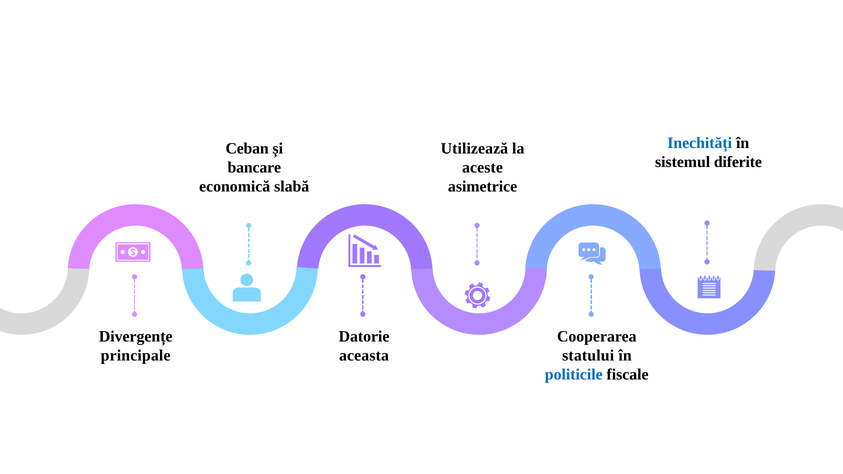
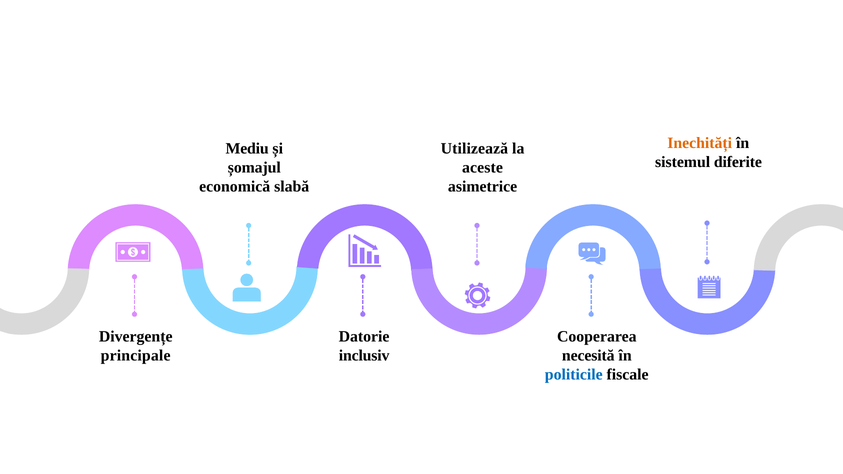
Inechități colour: blue -> orange (700, 143)
Ceban: Ceban -> Mediu (247, 149)
bancare: bancare -> șomajul (254, 168)
aceasta: aceasta -> inclusiv (364, 356)
statului: statului -> necesită (588, 356)
